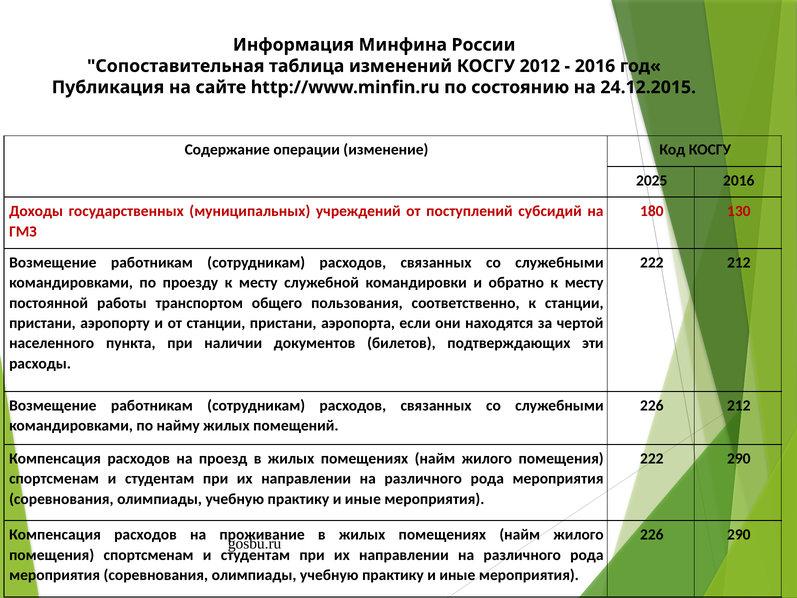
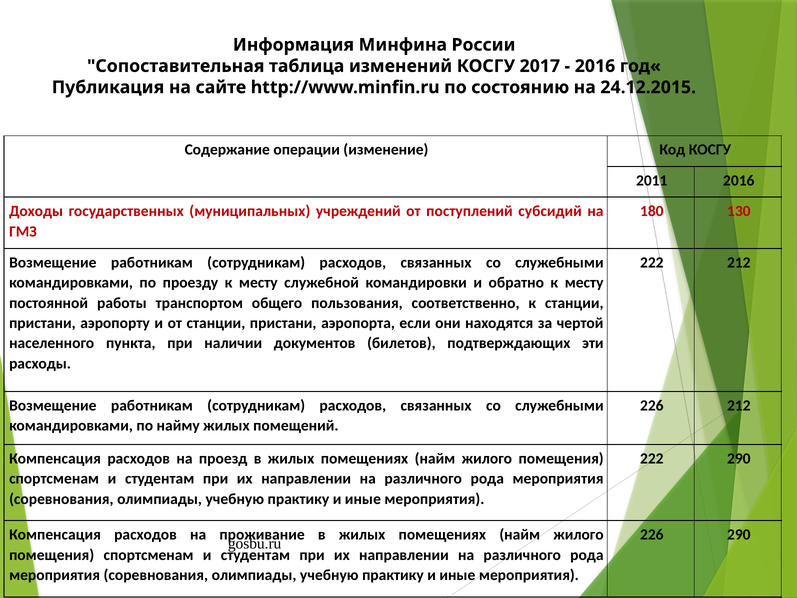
2012: 2012 -> 2017 (540, 66)
2025: 2025 -> 2011 (652, 180)
